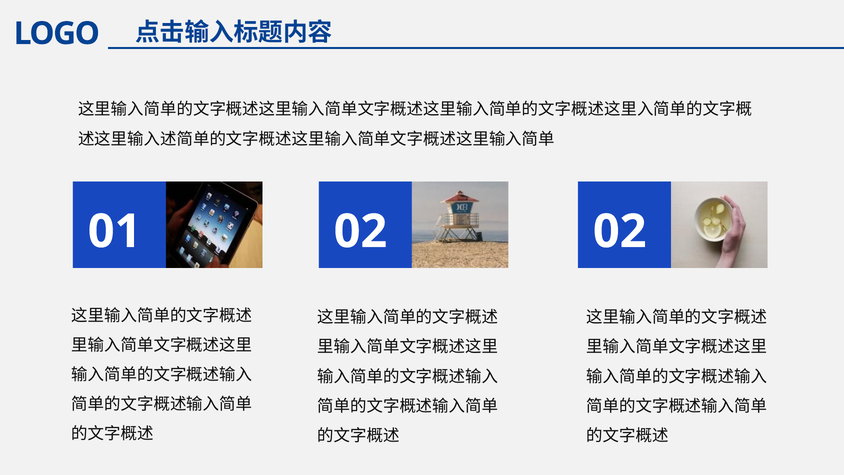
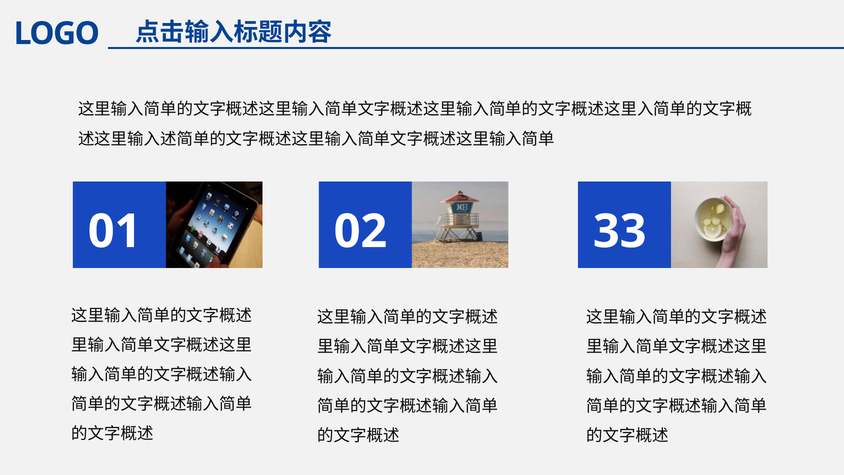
02 02: 02 -> 33 (620, 232)
